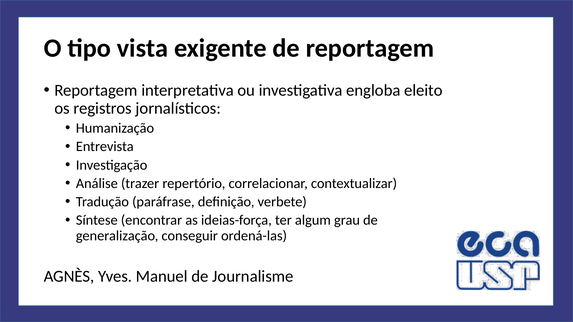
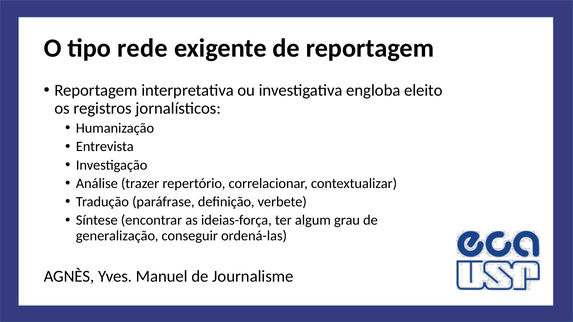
vista: vista -> rede (142, 48)
